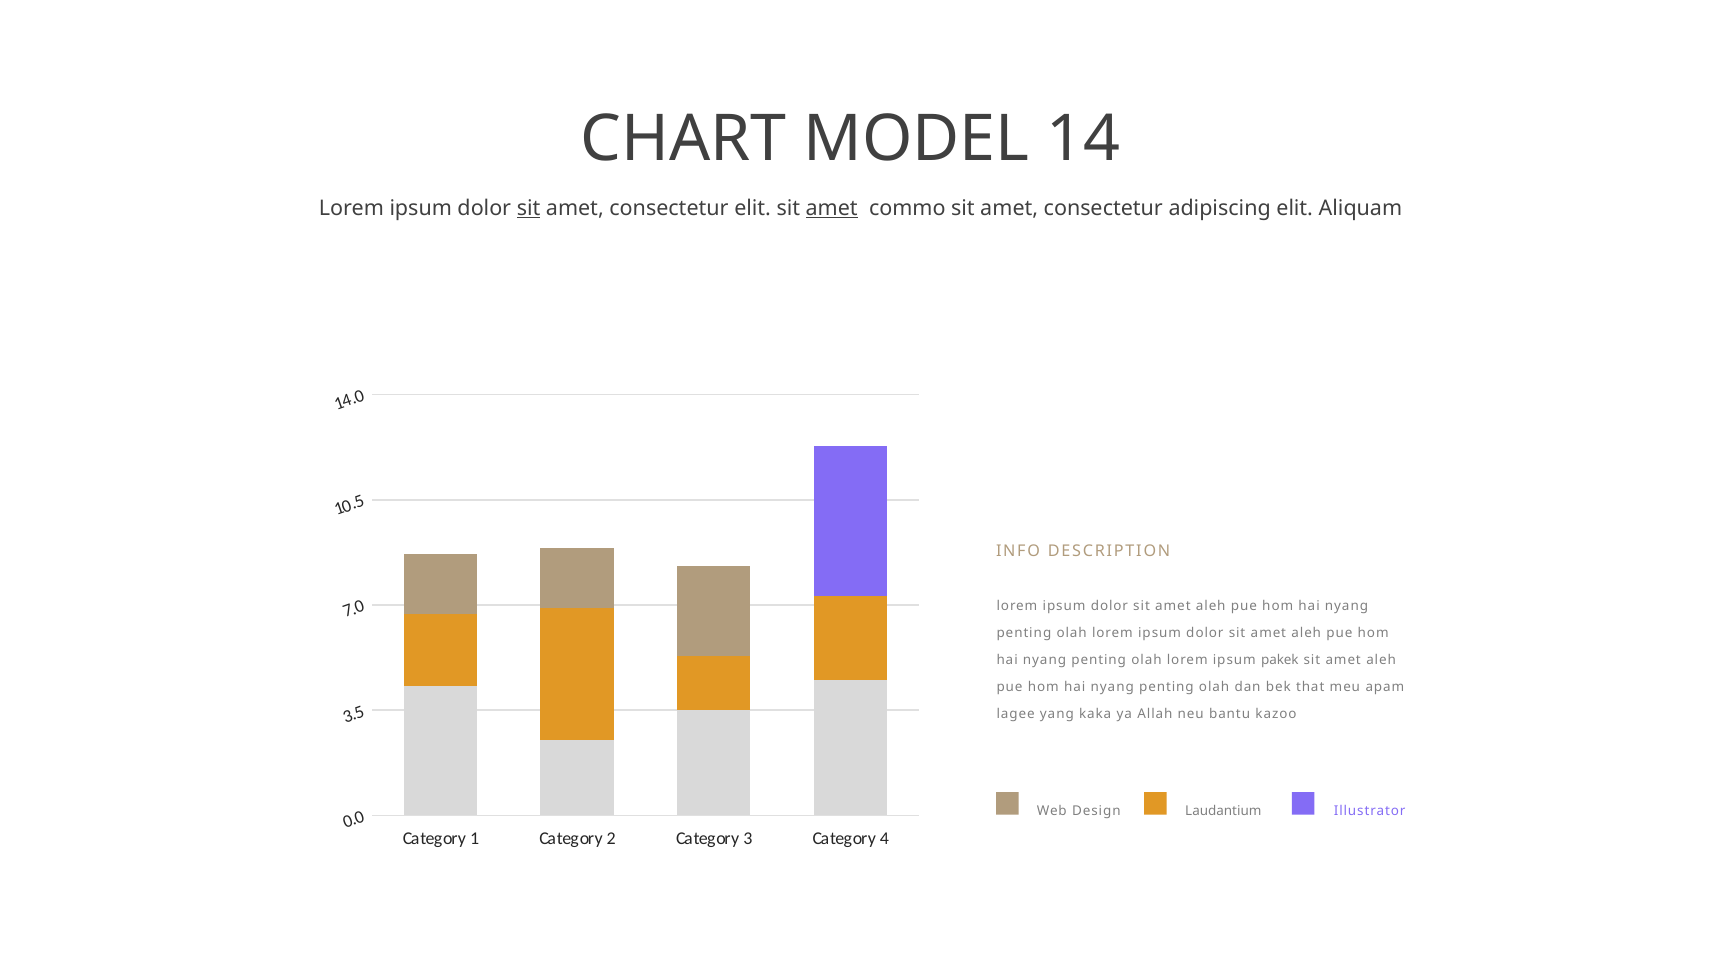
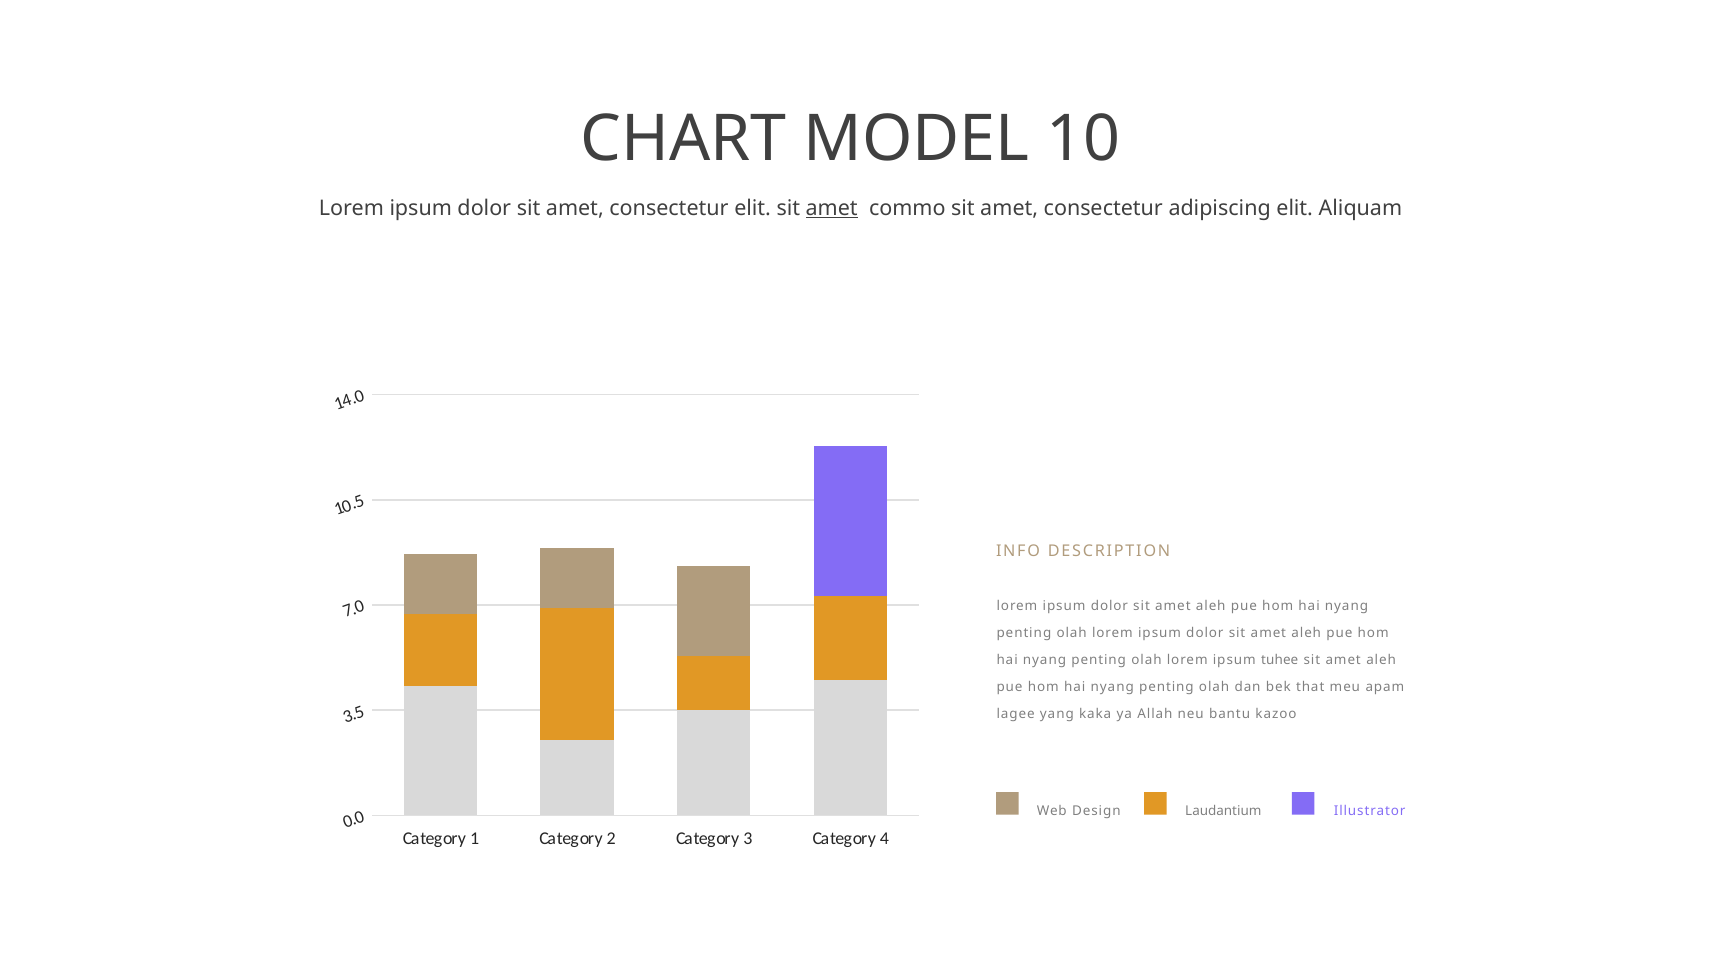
14: 14 -> 10 (1083, 139)
sit underline: present -> none (529, 209)
pakek: pakek -> tuhee (1280, 660)
